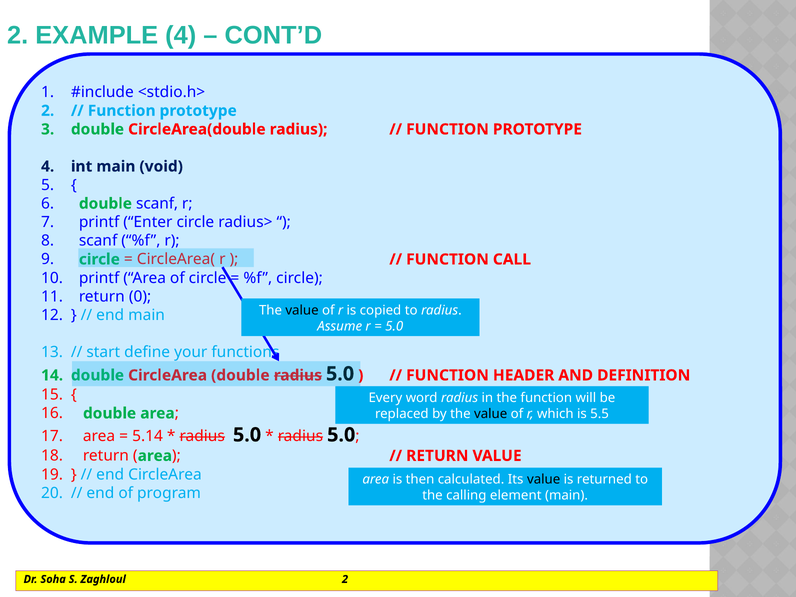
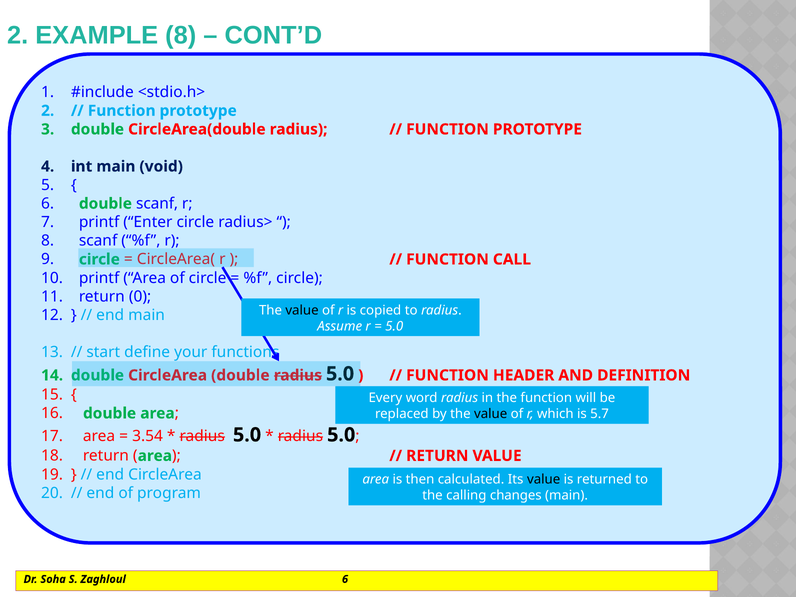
EXAMPLE 4: 4 -> 8 (181, 35)
5.5: 5.5 -> 5.7 (600, 414)
5.14: 5.14 -> 3.54 (148, 436)
element: element -> changes (516, 495)
Zaghloul 2: 2 -> 6 (345, 579)
